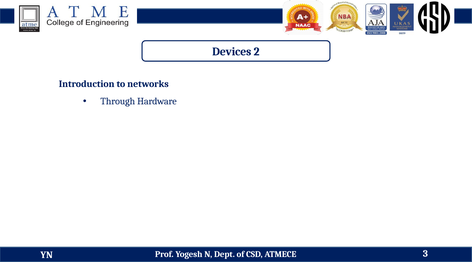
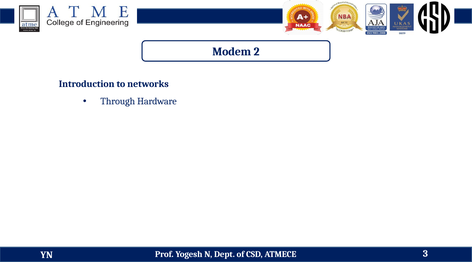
Devices: Devices -> Modem (232, 52)
